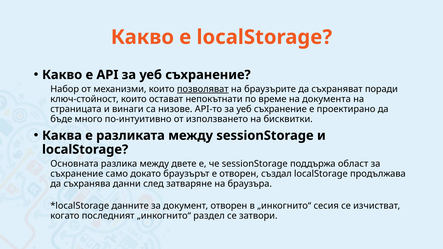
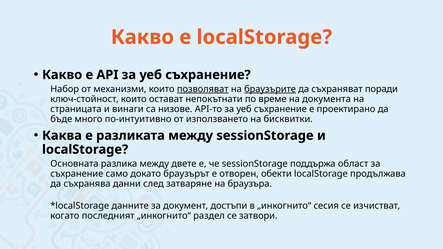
браузърите underline: none -> present (270, 89)
създал: създал -> обекти (276, 174)
документ отворен: отворен -> достъпи (229, 206)
